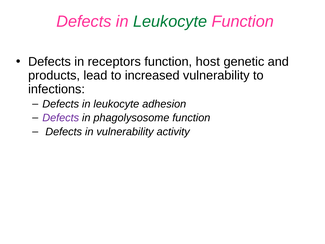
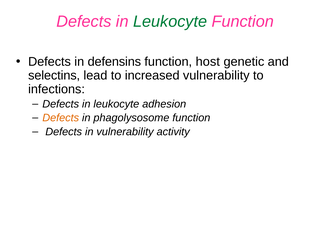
receptors: receptors -> defensins (114, 62)
products: products -> selectins (54, 75)
Defects colour: purple -> orange (61, 118)
